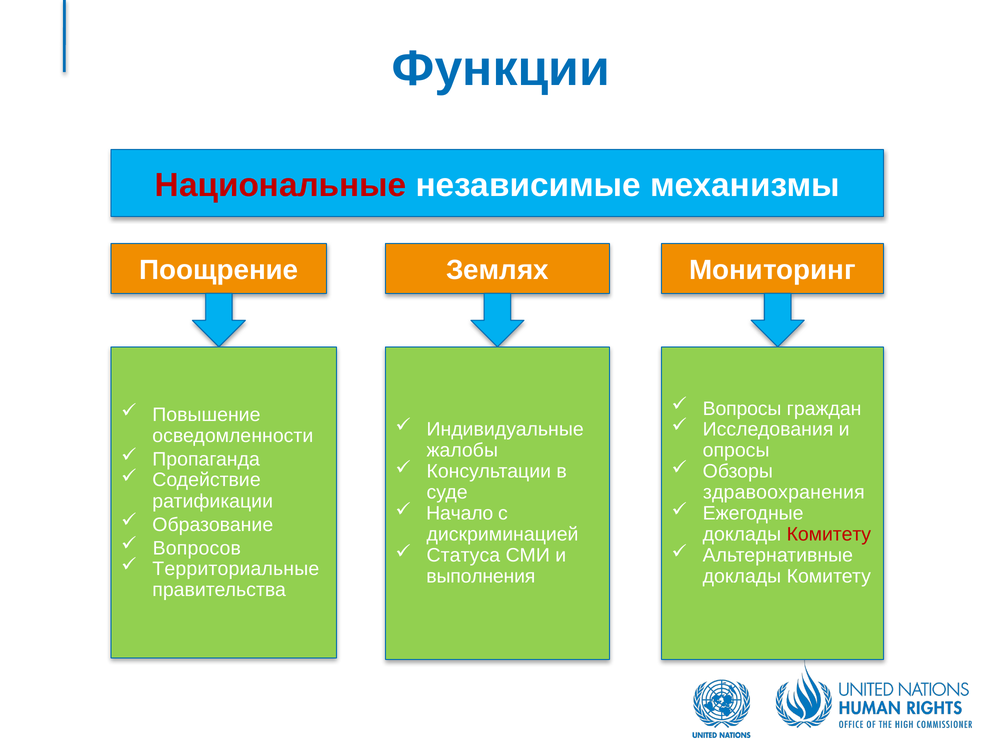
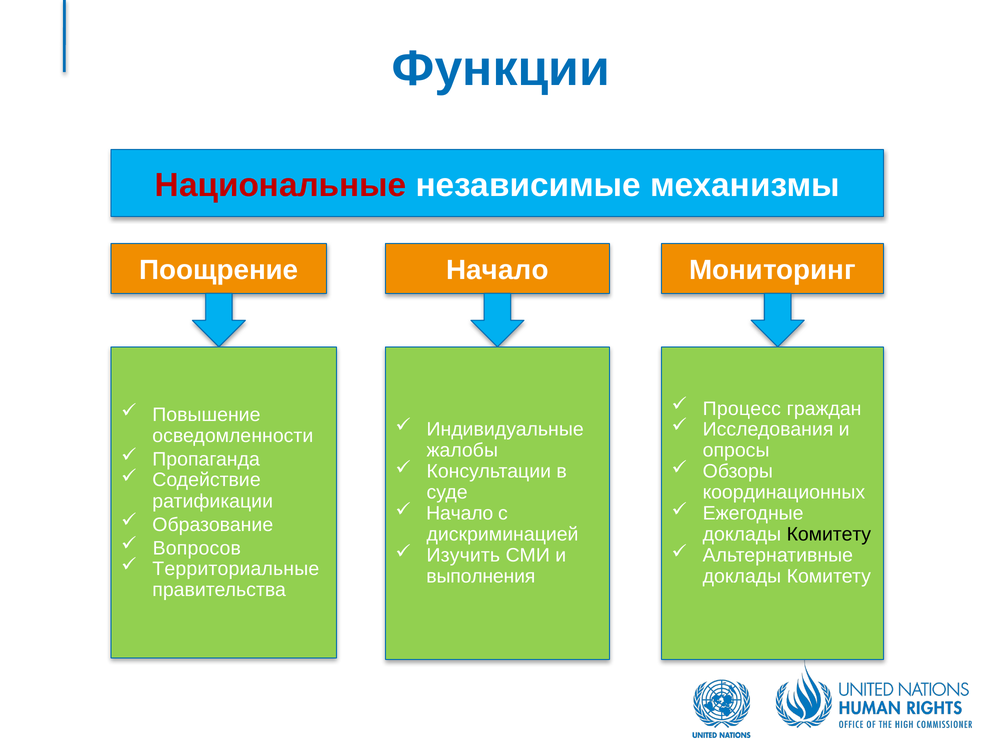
Поощрение Землях: Землях -> Начало (497, 271)
Вопросы: Вопросы -> Процесс (742, 409)
здравоохранения: здравоохранения -> координационных (784, 493)
Комитету colour: red -> black (829, 535)
Статуса: Статуса -> Изучить (463, 556)
